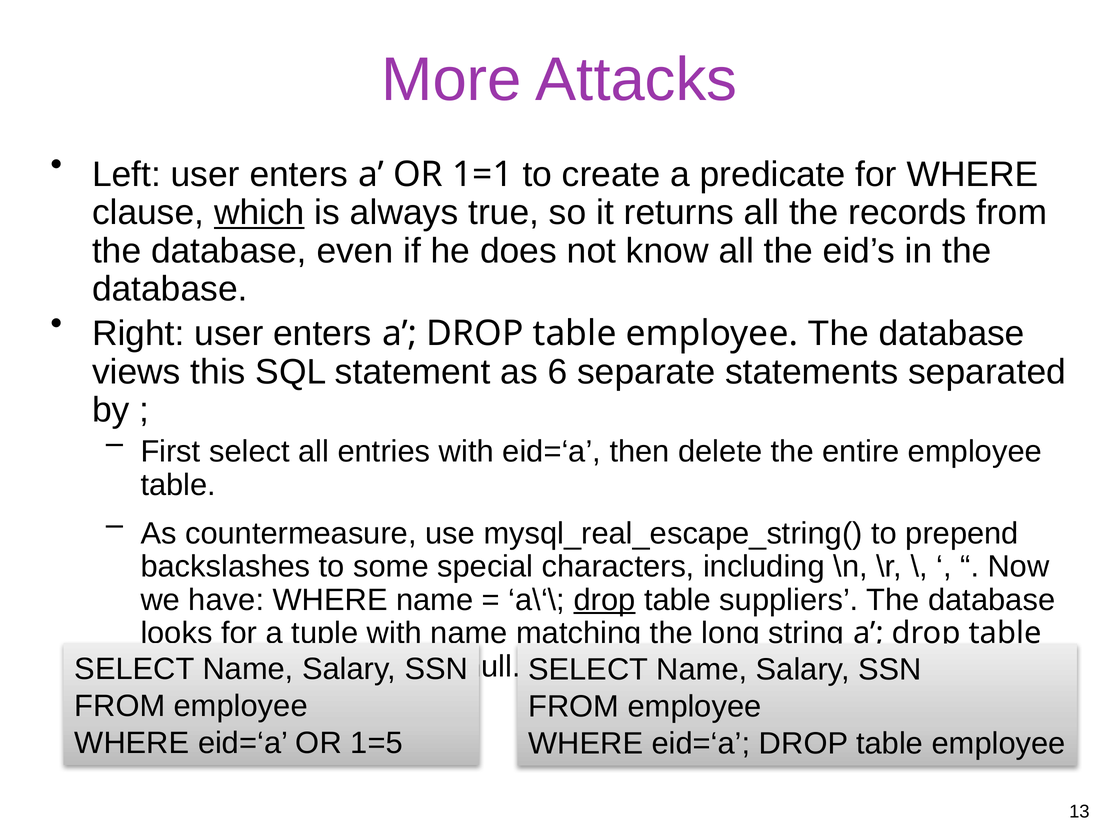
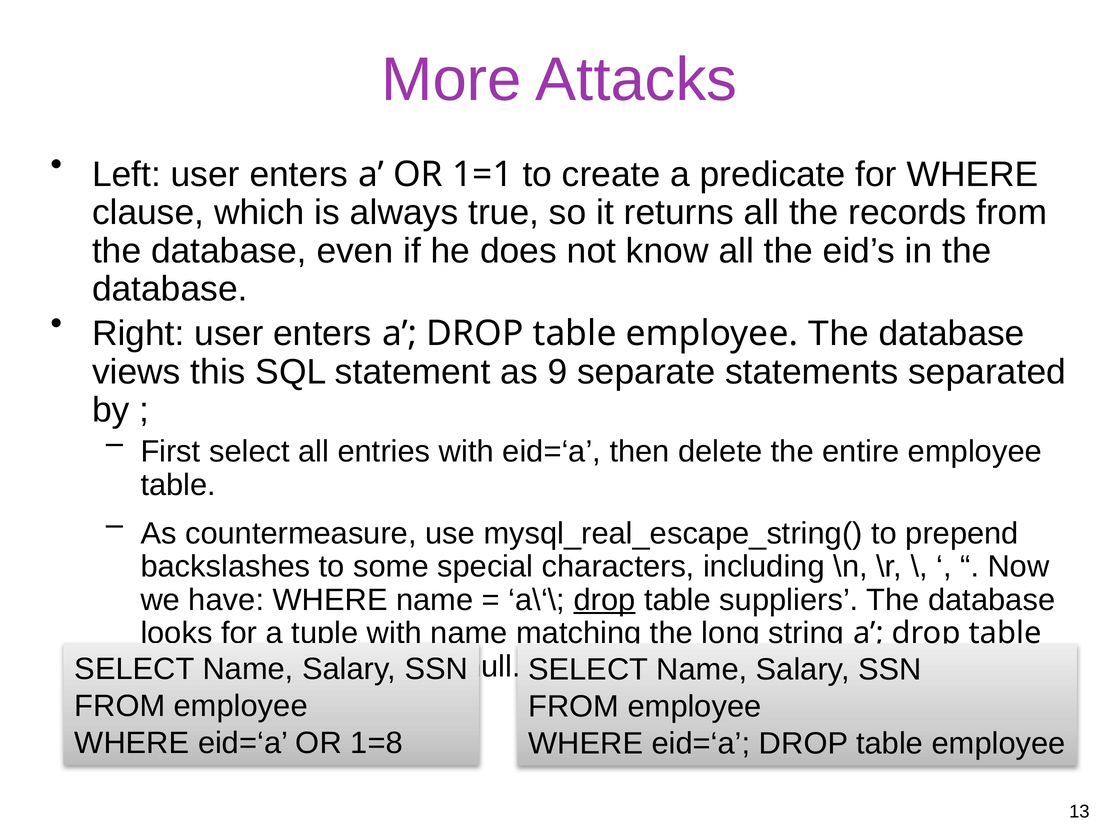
which underline: present -> none (259, 213)
6: 6 -> 9 (558, 372)
1=5: 1=5 -> 1=8 (377, 744)
